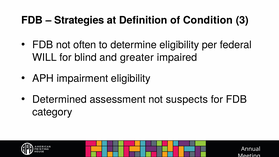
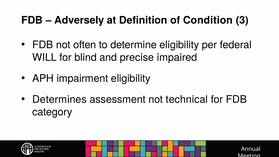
Strategies: Strategies -> Adversely (79, 20)
greater: greater -> precise (137, 57)
Determined: Determined -> Determines (59, 99)
suspects: suspects -> technical (187, 99)
